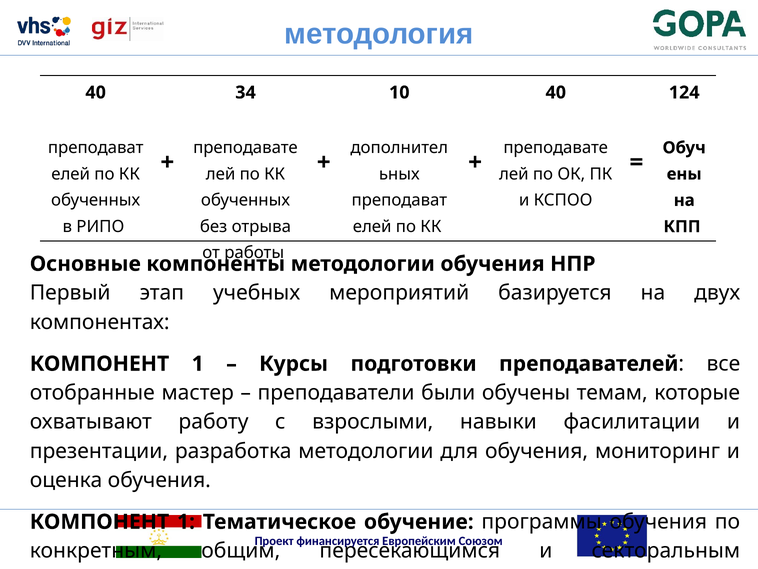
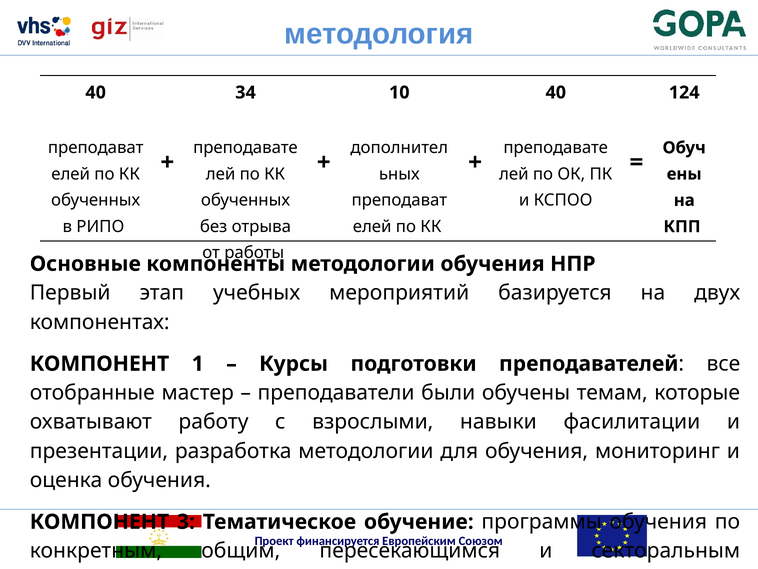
1: 1 -> 3 (186, 521)
